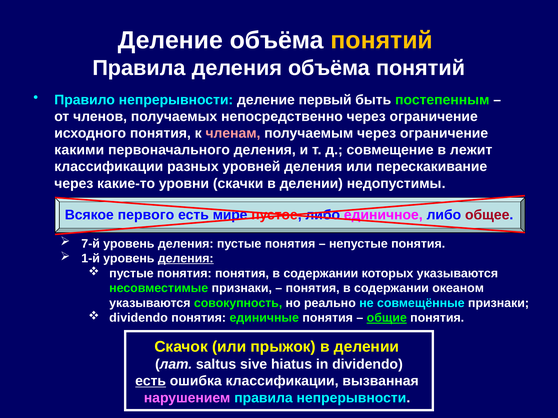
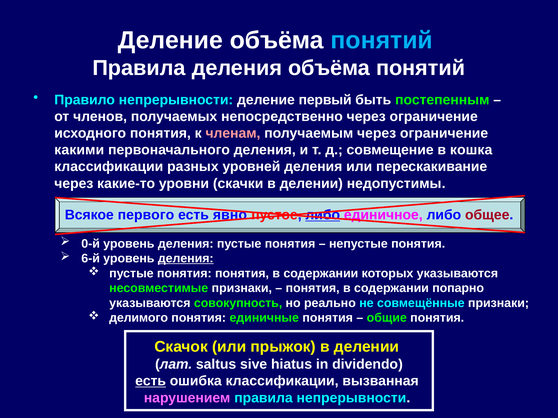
понятий colour: yellow -> light blue (382, 40)
лежит: лежит -> кошка (471, 150)
мире: мире -> явно (230, 215)
либо underline: none -> present (323, 215)
7-й: 7-й -> 0-й (91, 244)
1-й: 1-й -> 6-й (91, 259)
океаном: океаном -> попарно (458, 289)
dividendo: dividendo -> делимого (139, 318)
общие underline: present -> none (387, 318)
